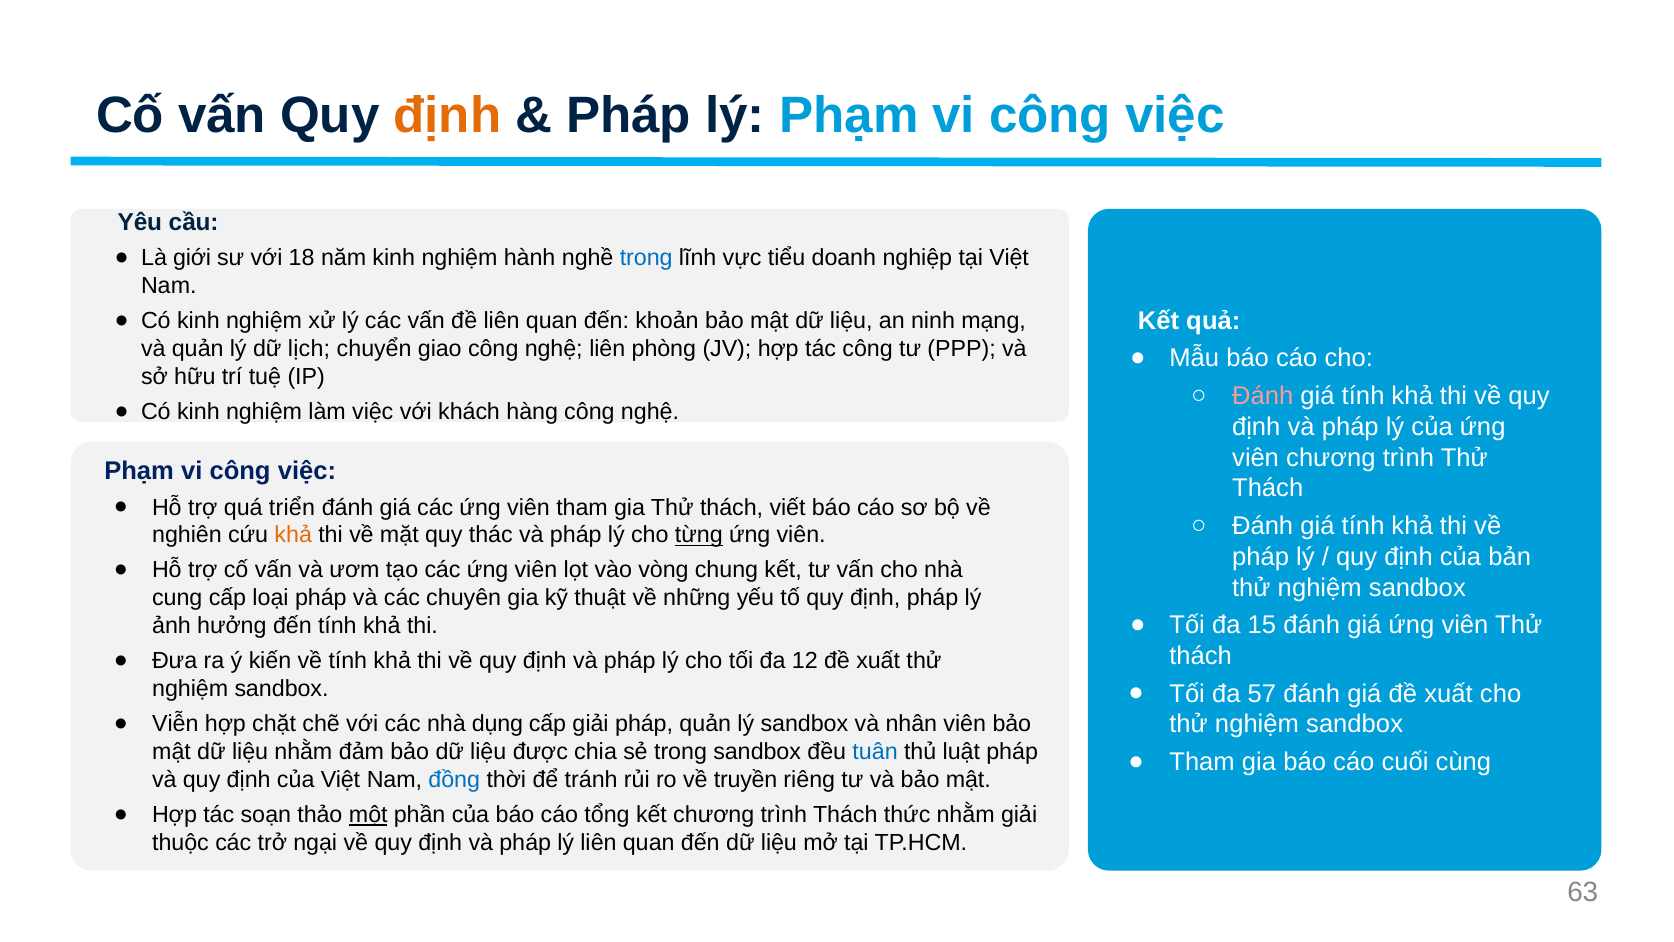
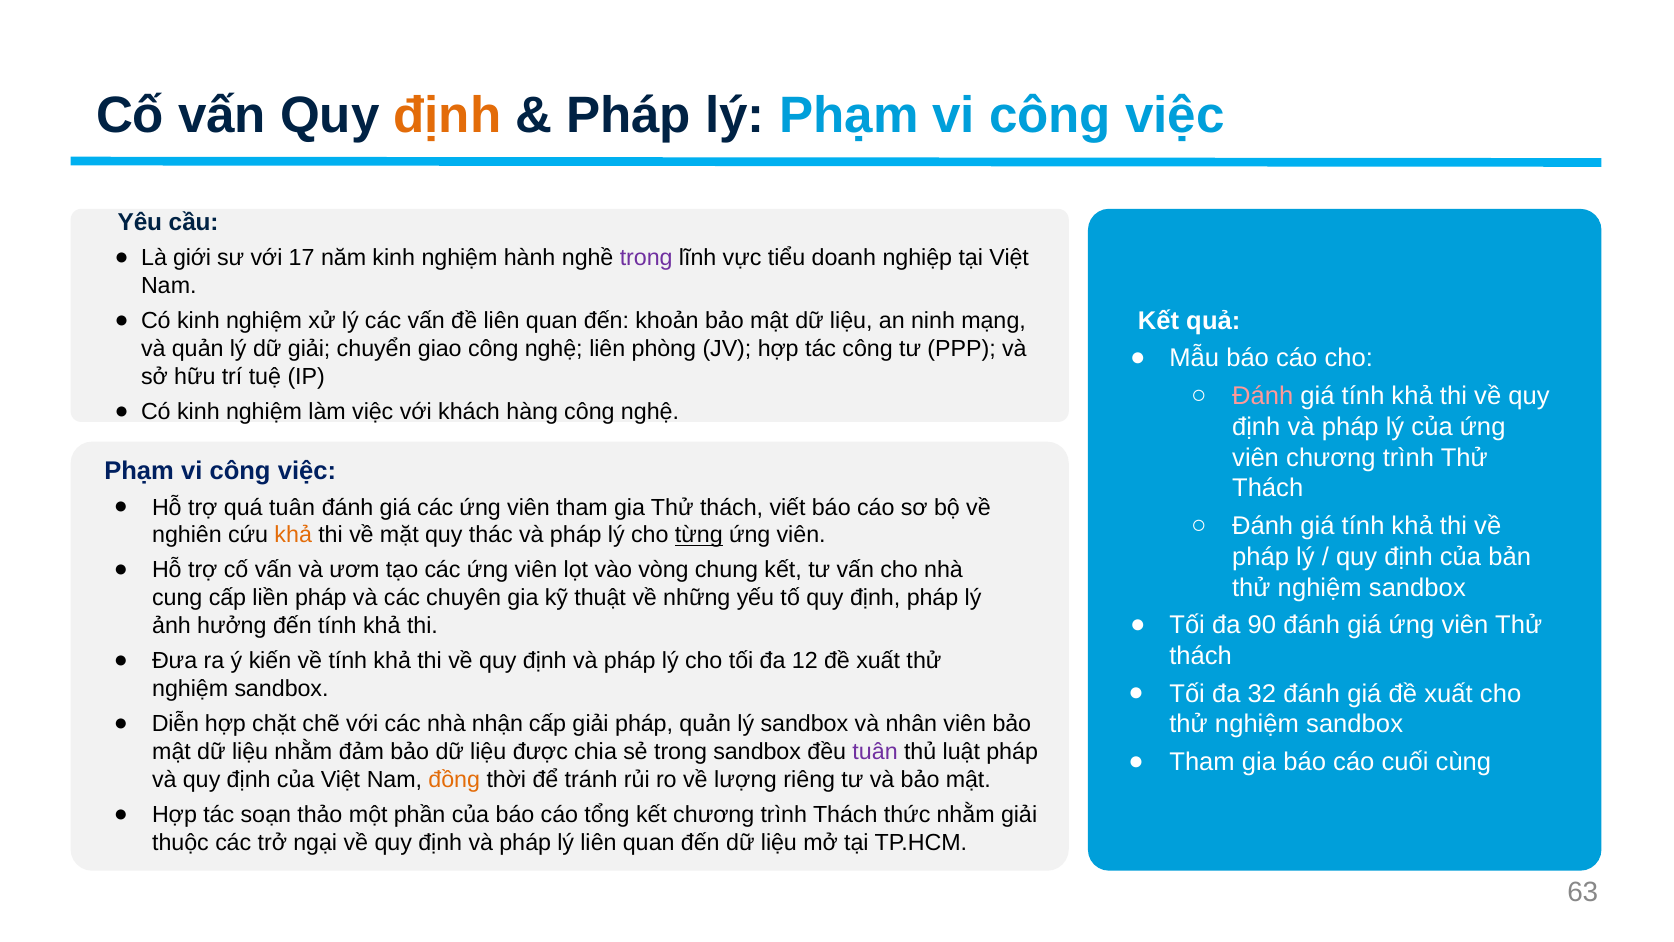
18: 18 -> 17 (302, 258)
trong colour: blue -> purple (646, 258)
dữ lịch: lịch -> giải (309, 349)
quá triển: triển -> tuân (292, 507)
loại: loại -> liền (271, 598)
15: 15 -> 90 (1262, 625)
57: 57 -> 32 (1262, 693)
Viễn: Viễn -> Diễn (175, 724)
dụng: dụng -> nhận (497, 724)
tuân colour: blue -> purple (875, 752)
đồng colour: blue -> orange (454, 780)
truyền: truyền -> lượng (745, 780)
một underline: present -> none (368, 815)
